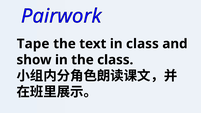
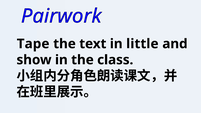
in class: class -> little (142, 44)
